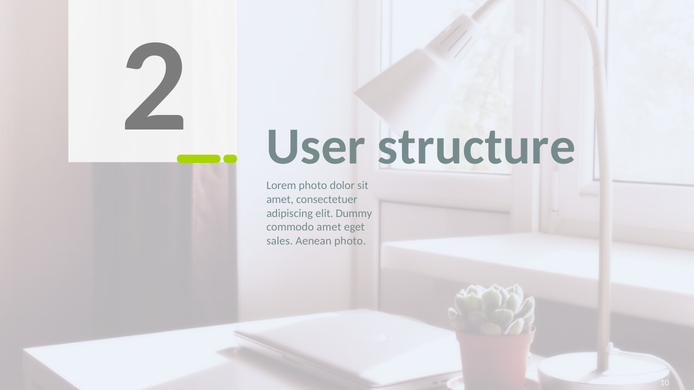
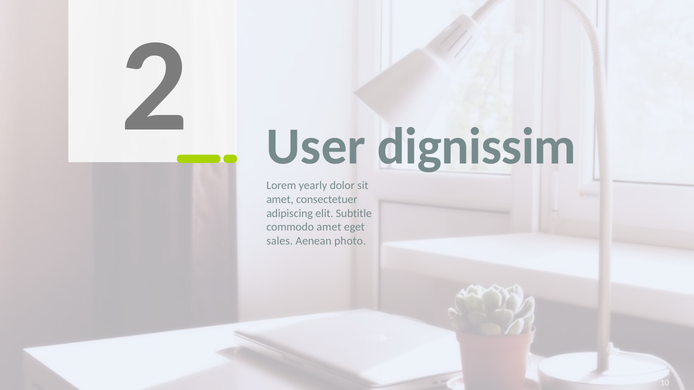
structure: structure -> dignissim (477, 147)
Lorem photo: photo -> yearly (313, 186)
Dummy: Dummy -> Subtitle (354, 214)
